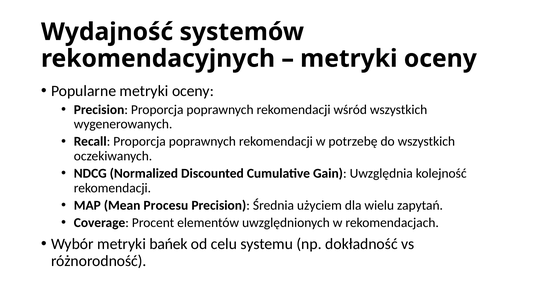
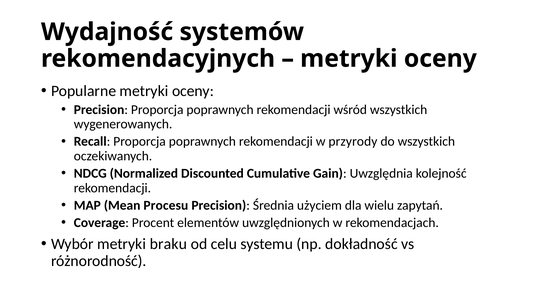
potrzebę: potrzebę -> przyrody (353, 141)
bańek: bańek -> braku (168, 244)
